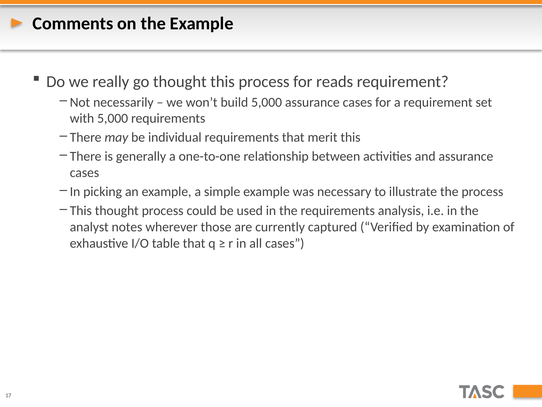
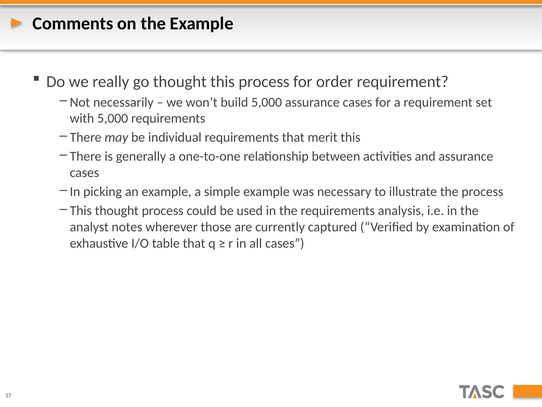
reads: reads -> order (335, 82)
